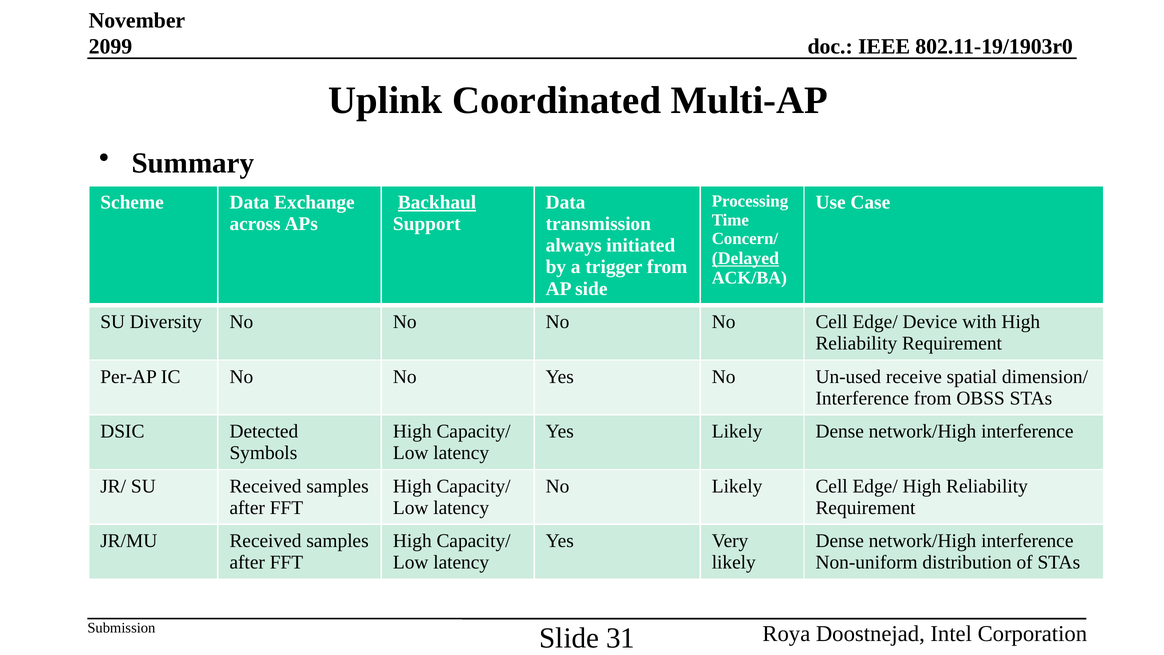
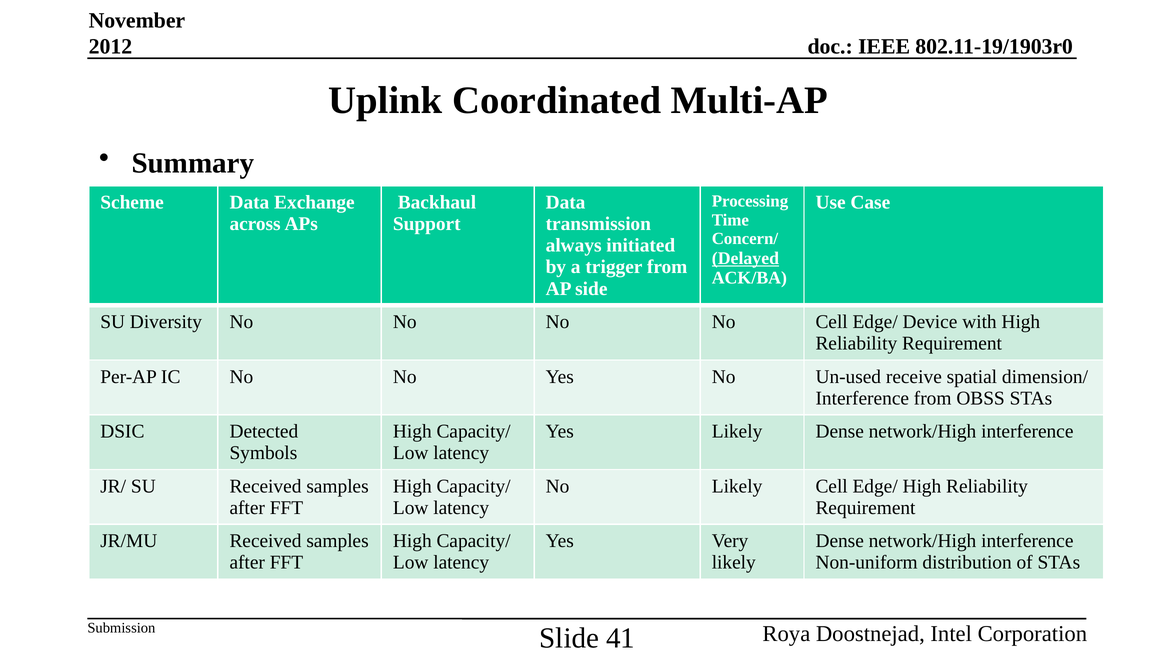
2099: 2099 -> 2012 (110, 47)
Backhaul underline: present -> none (437, 202)
31: 31 -> 41 (620, 638)
